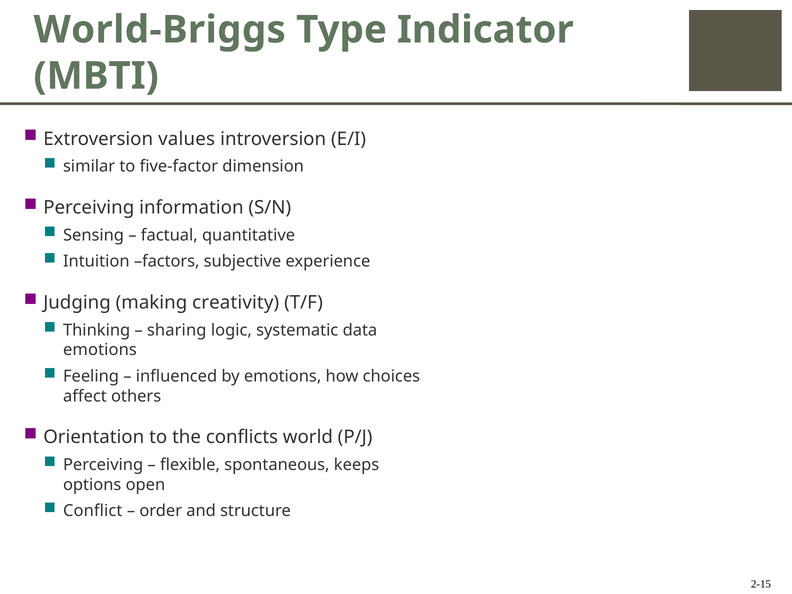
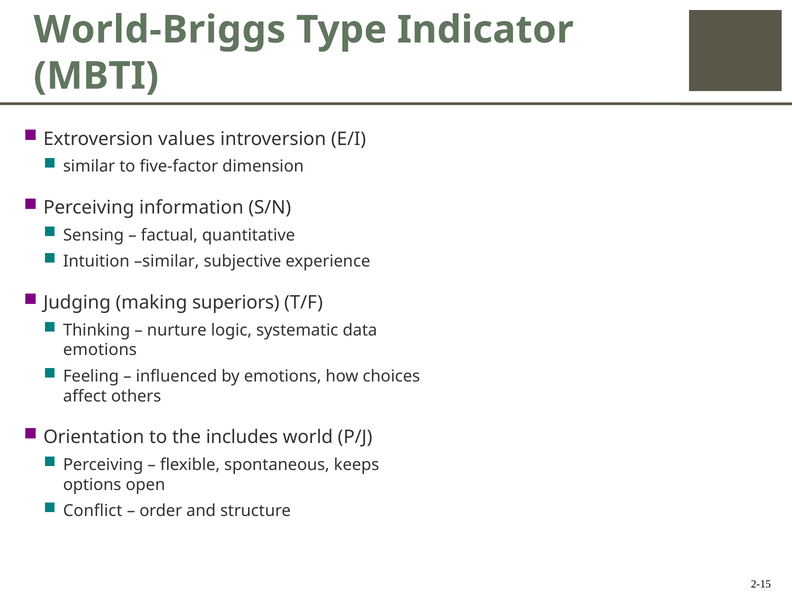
Intuition factors: factors -> similar (167, 261)
creativity: creativity -> superiors (236, 303)
sharing: sharing -> nurture (177, 330)
conflicts: conflicts -> includes (242, 437)
